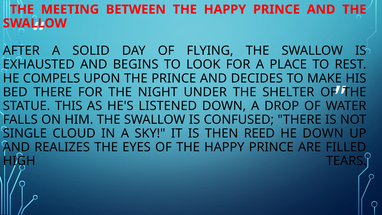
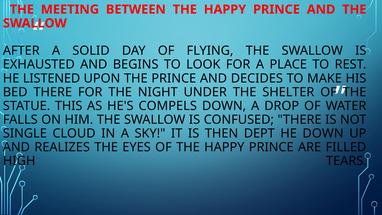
COMPELS: COMPELS -> LISTENED (52, 78)
LISTENED: LISTENED -> COMPELS (168, 106)
REED: REED -> DEPT (259, 133)
